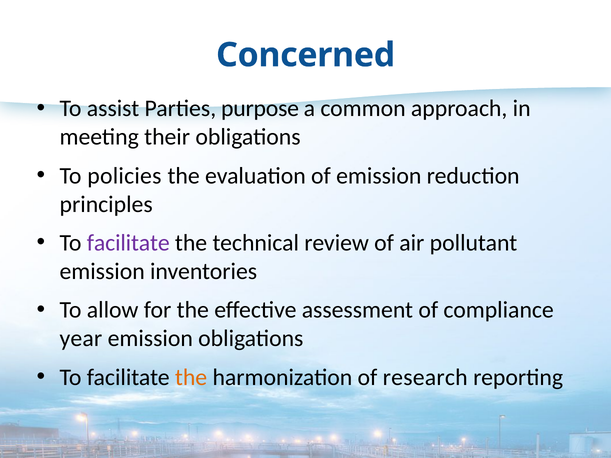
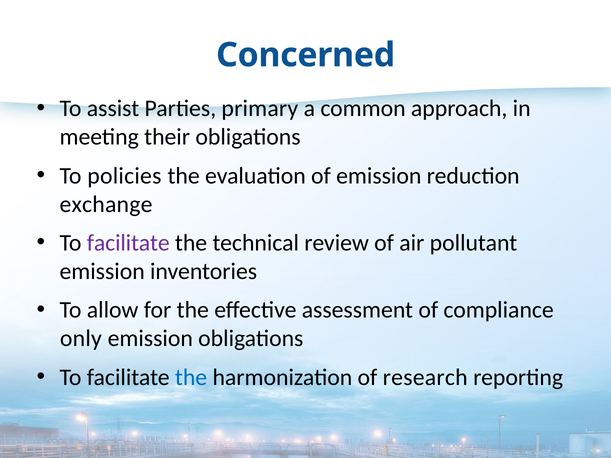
purpose: purpose -> primary (260, 109)
principles: principles -> exchange (106, 204)
year: year -> only (81, 339)
the colour: orange -> blue (191, 377)
